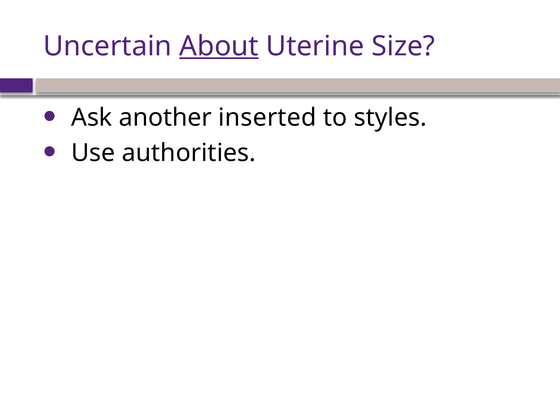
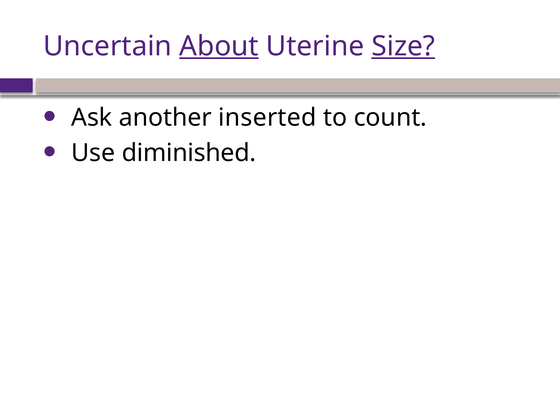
Size underline: none -> present (403, 46)
styles: styles -> count (390, 117)
authorities: authorities -> diminished (189, 153)
